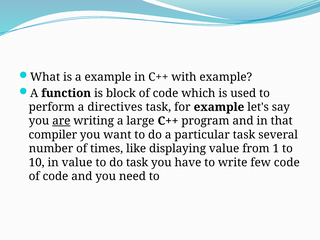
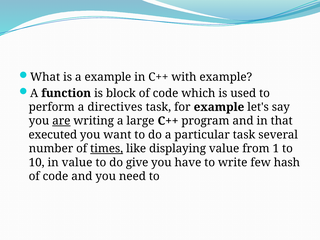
compiler: compiler -> executed (53, 135)
times underline: none -> present (107, 149)
do task: task -> give (137, 162)
few code: code -> hash (287, 162)
